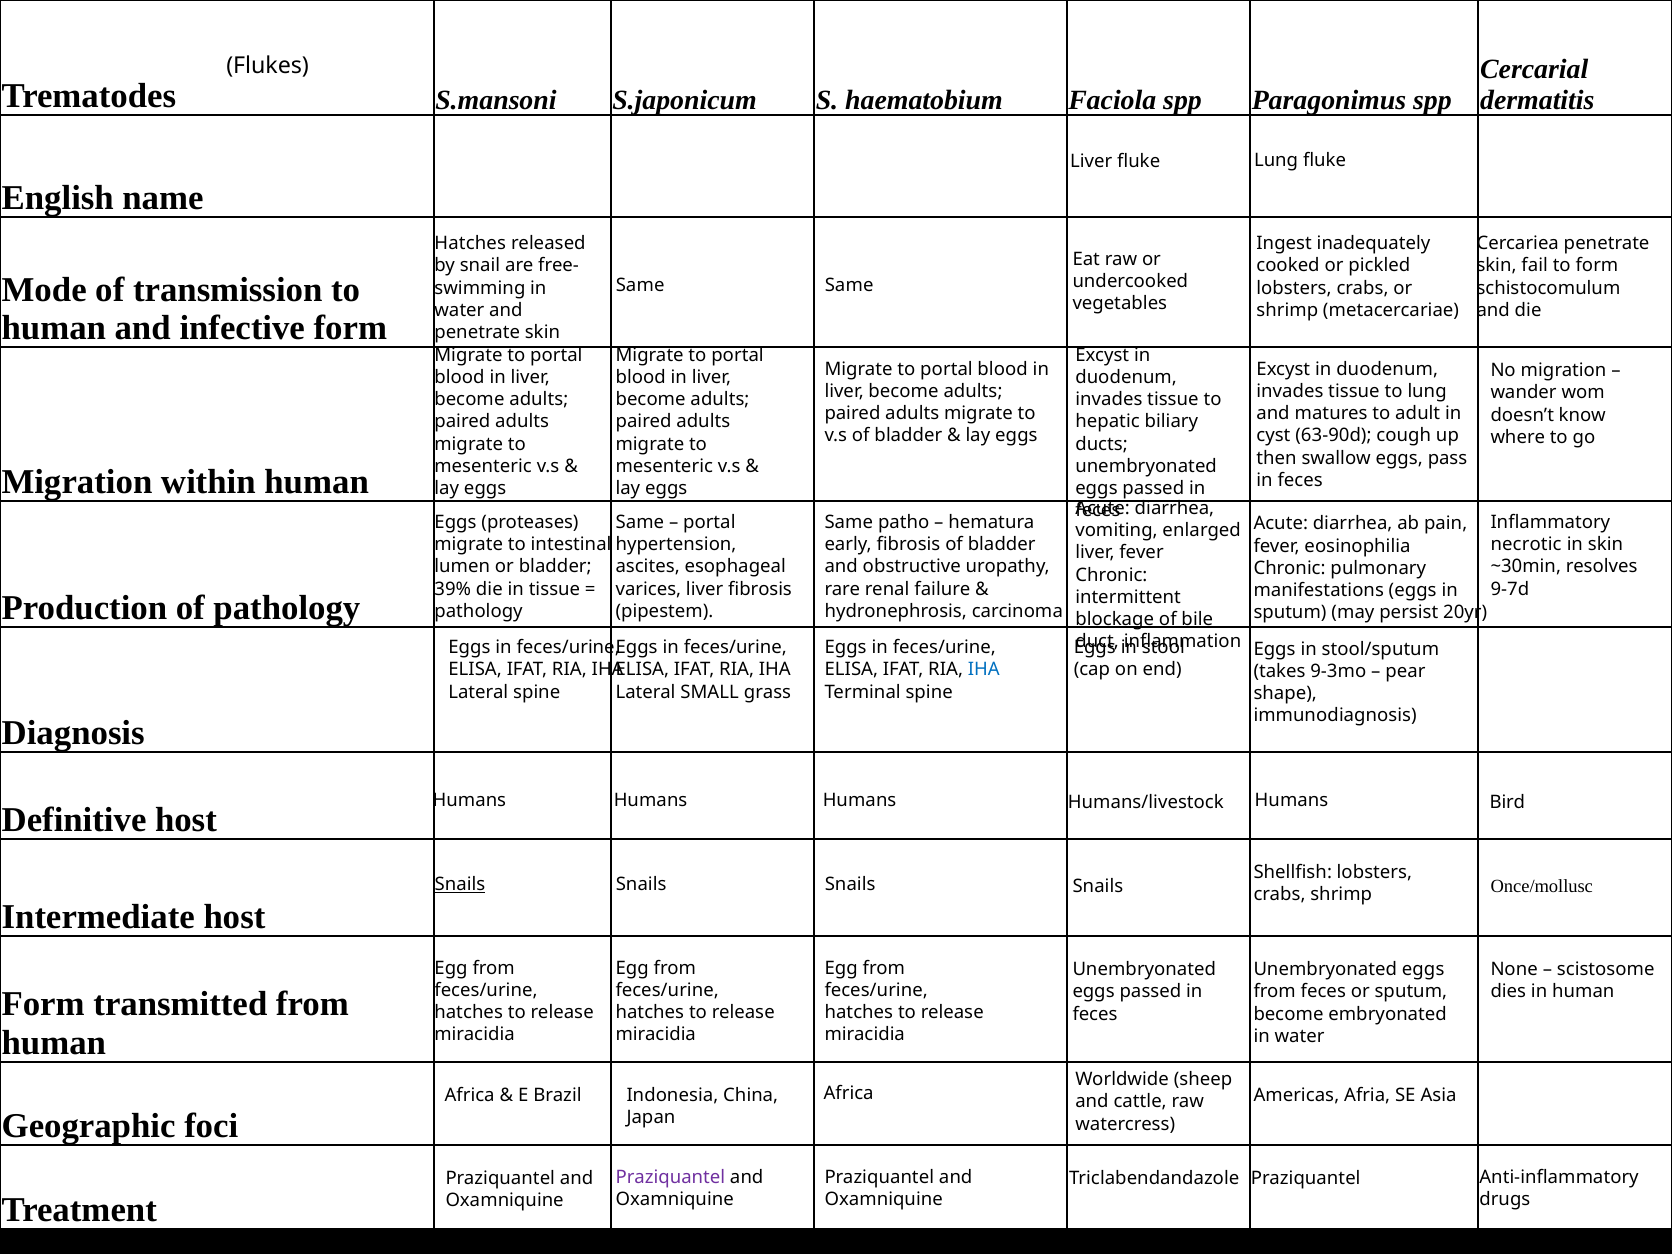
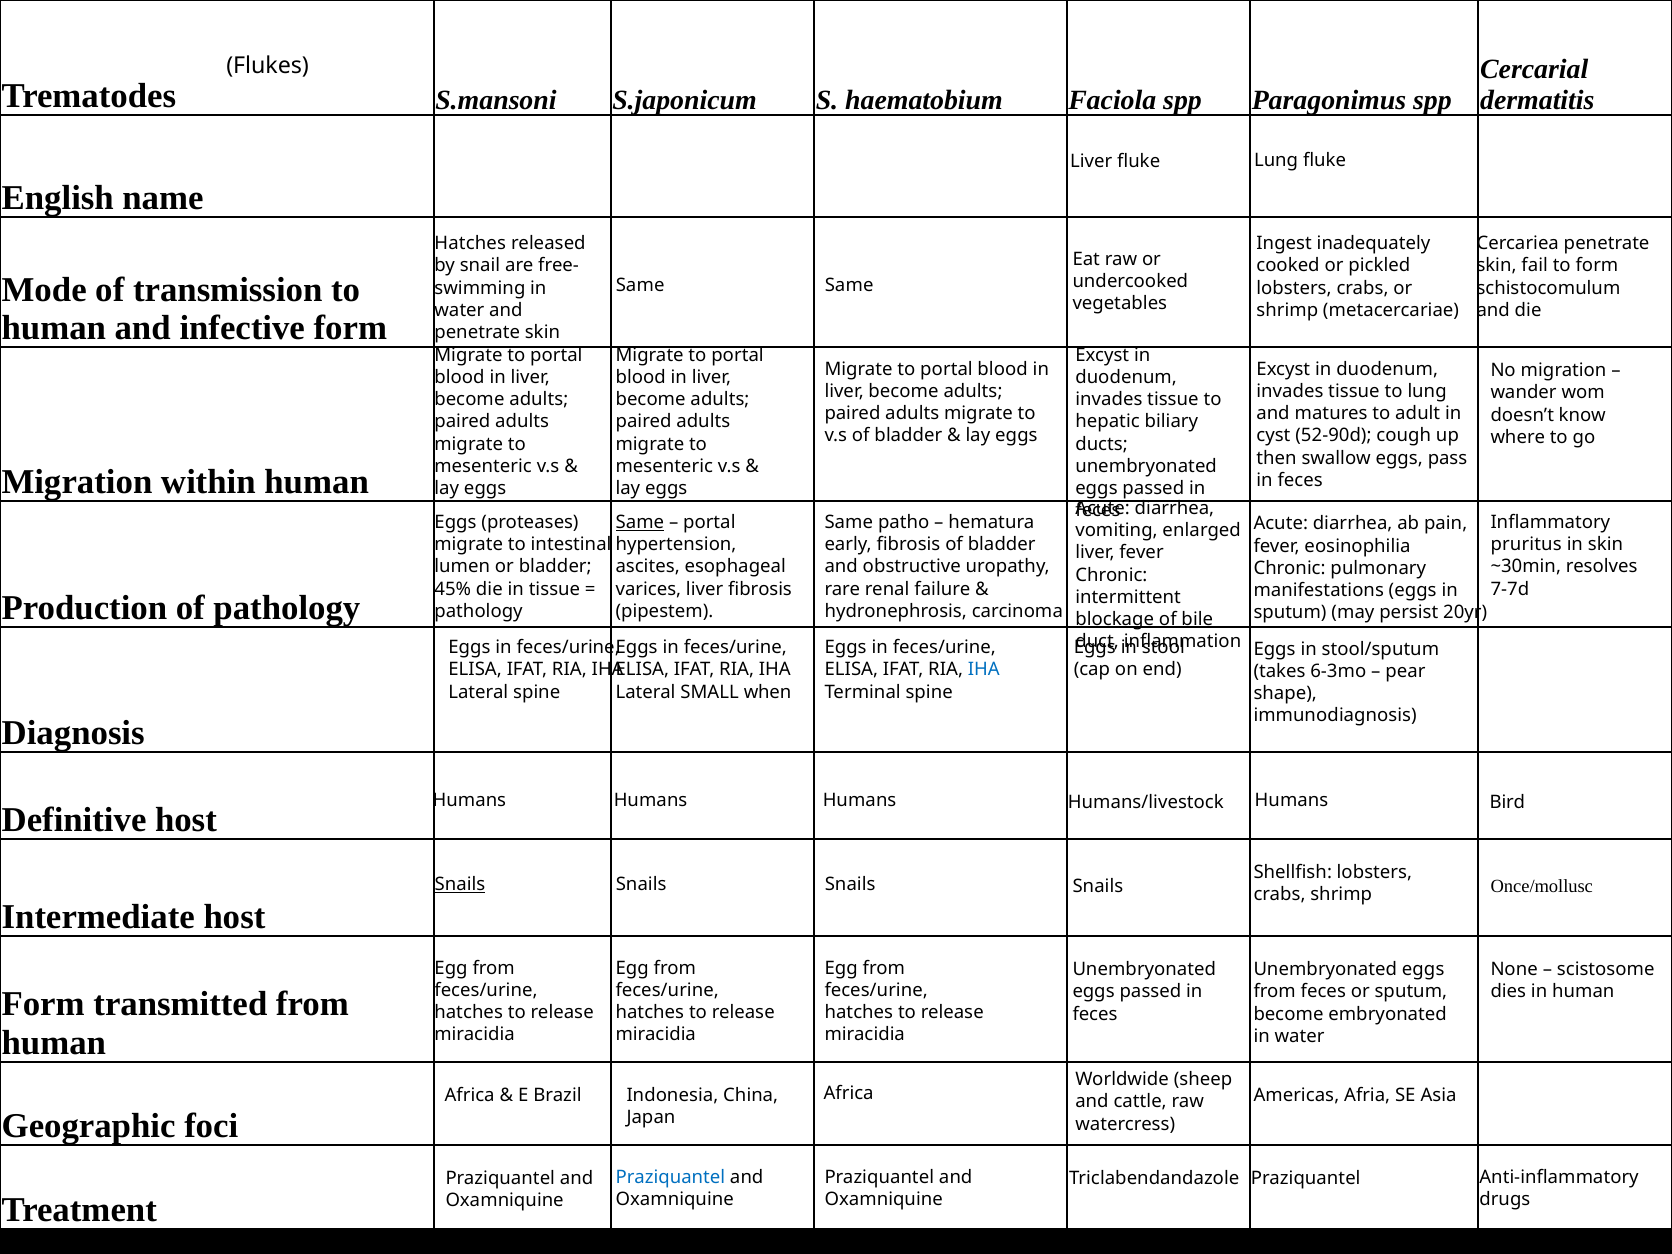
63-90d: 63-90d -> 52-90d (1333, 436)
Same underline: none -> present (640, 522)
necrotic: necrotic -> pruritus (1526, 544)
39%: 39% -> 45% (453, 589)
9-7d: 9-7d -> 7-7d (1510, 589)
9-3mo: 9-3mo -> 6-3mo (1338, 671)
grass: grass -> when (768, 692)
Praziquantel colour: purple -> blue (670, 1177)
